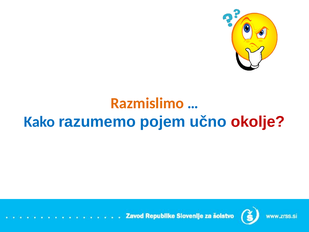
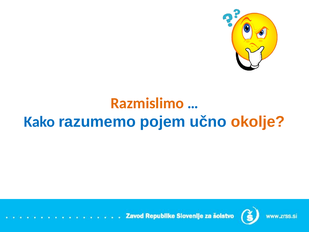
okolje colour: red -> orange (258, 122)
